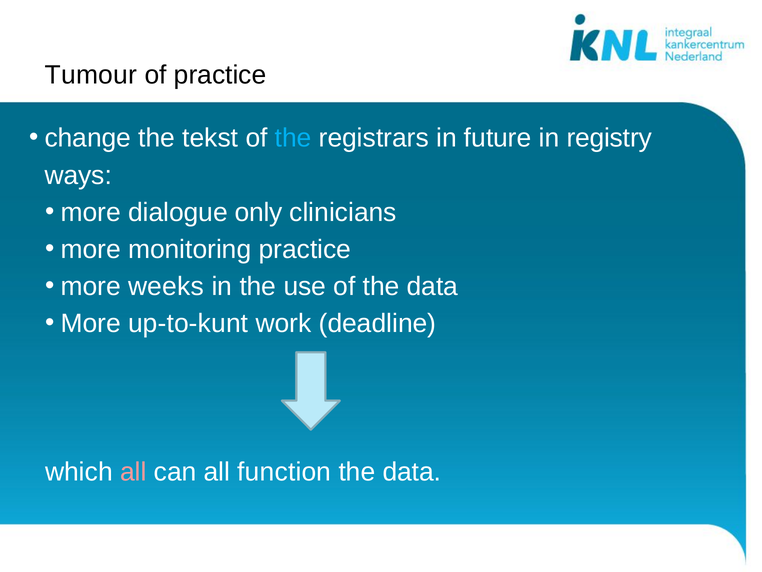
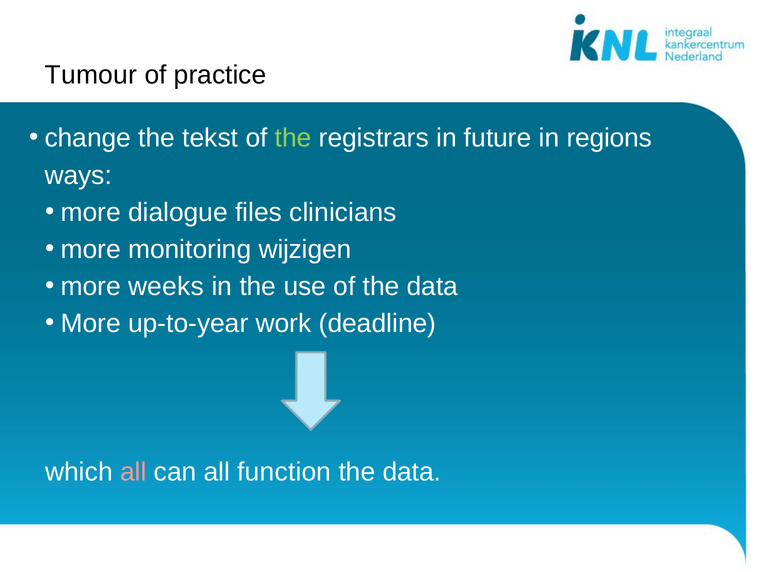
the colour: light blue -> light green (293, 138)
registry: registry -> regions (609, 138)
only: only -> files (259, 212)
monitoring practice: practice -> wijzigen (305, 249)
up-to-kunt: up-to-kunt -> up-to-year (188, 323)
